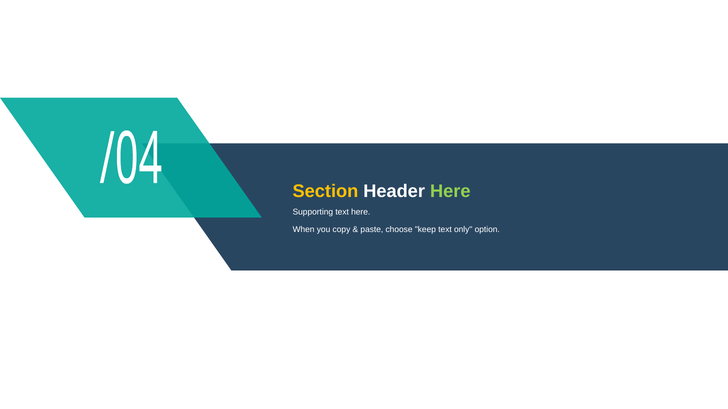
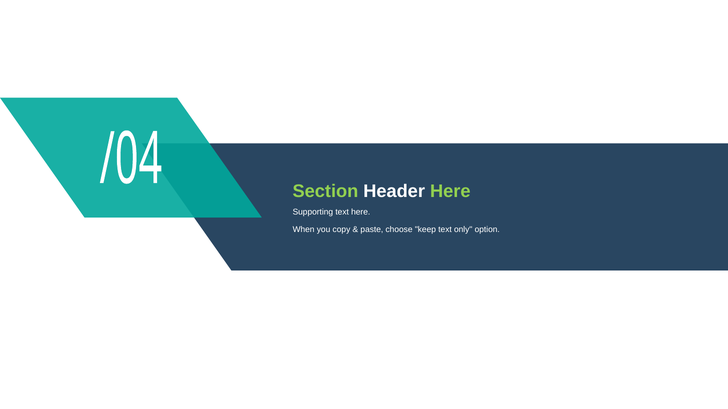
Section colour: yellow -> light green (325, 191)
